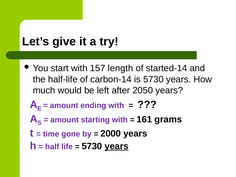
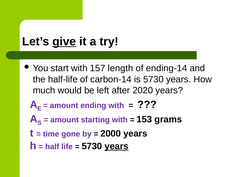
give underline: none -> present (64, 42)
started-14: started-14 -> ending-14 (167, 68)
2050: 2050 -> 2020 (143, 90)
161: 161 -> 153 (144, 119)
